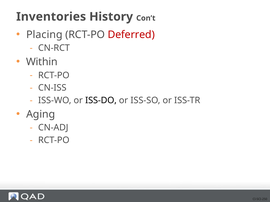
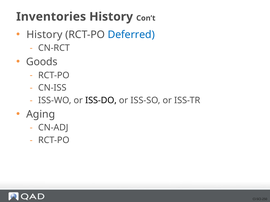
Placing: Placing -> History (44, 35)
Deferred colour: red -> blue (131, 35)
Within: Within -> Goods (42, 62)
